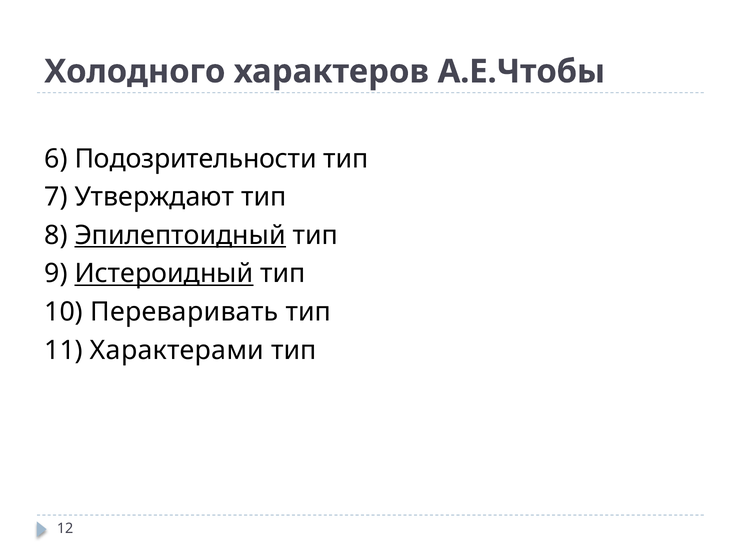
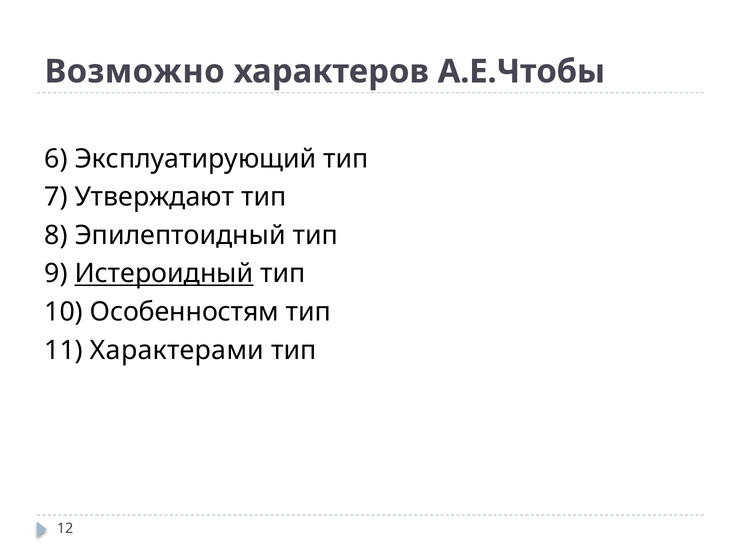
Холодного: Холодного -> Возможно (135, 71)
Подозрительности: Подозрительности -> Эксплуатирующий (196, 159)
Эпилептоидный underline: present -> none (180, 235)
Переваривать: Переваривать -> Особенностям (184, 312)
